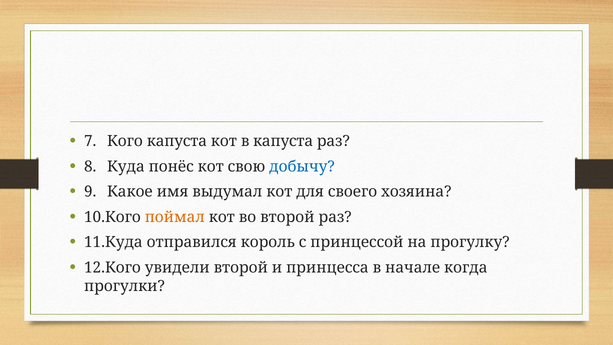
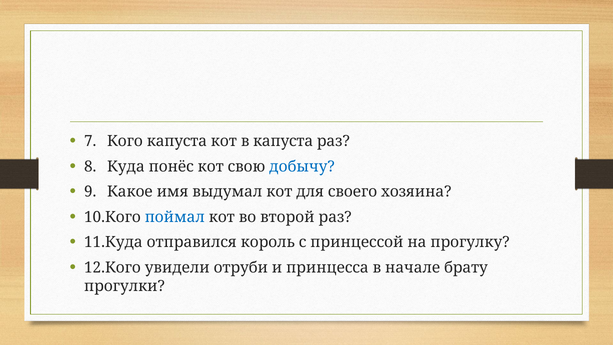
поймал colour: orange -> blue (175, 217)
увидели второй: второй -> отруби (241, 268)
когда: когда -> брату (466, 268)
